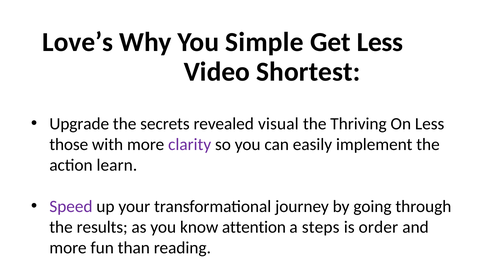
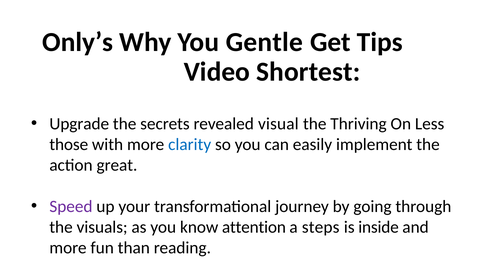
Love’s: Love’s -> Only’s (78, 42)
Simple: Simple -> Gentle (264, 42)
Get Less: Less -> Tips (380, 42)
clarity colour: purple -> blue (190, 145)
learn: learn -> great (117, 165)
results: results -> visuals (102, 228)
order: order -> inside (379, 228)
